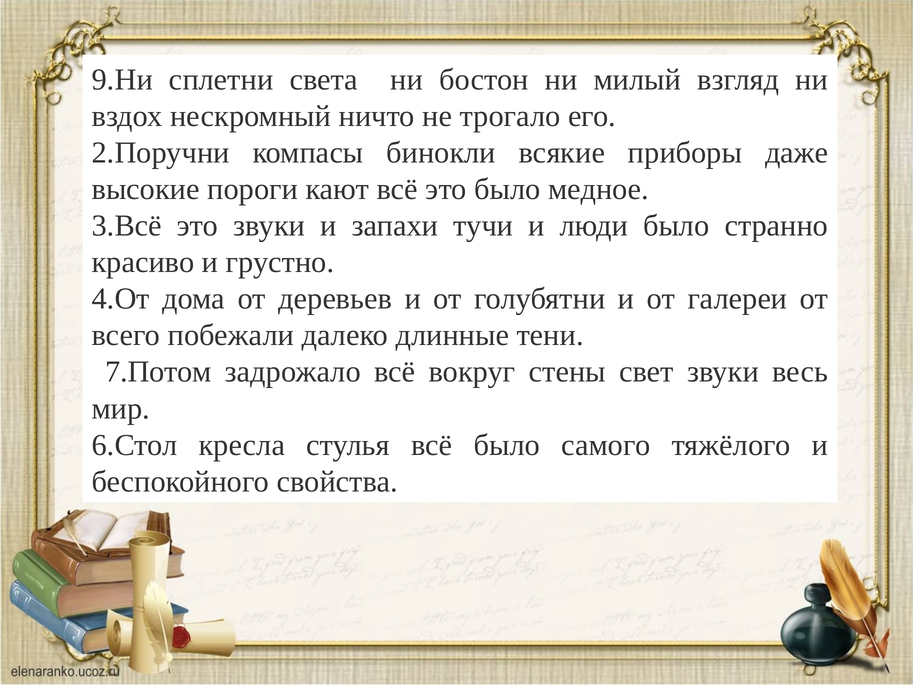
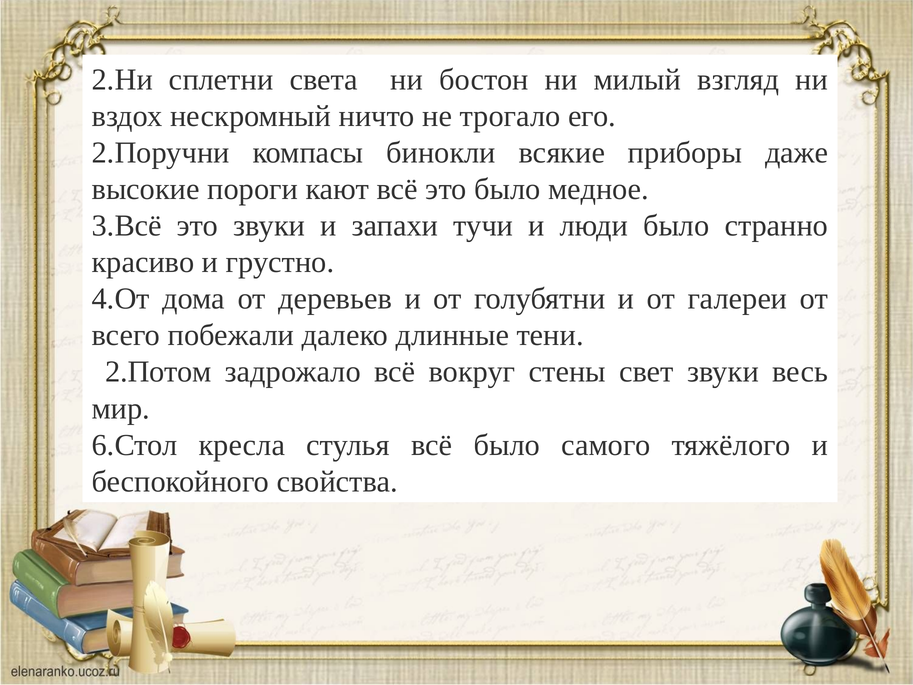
9.Ни: 9.Ни -> 2.Ни (122, 80)
7.Потом: 7.Потом -> 2.Потом (158, 372)
